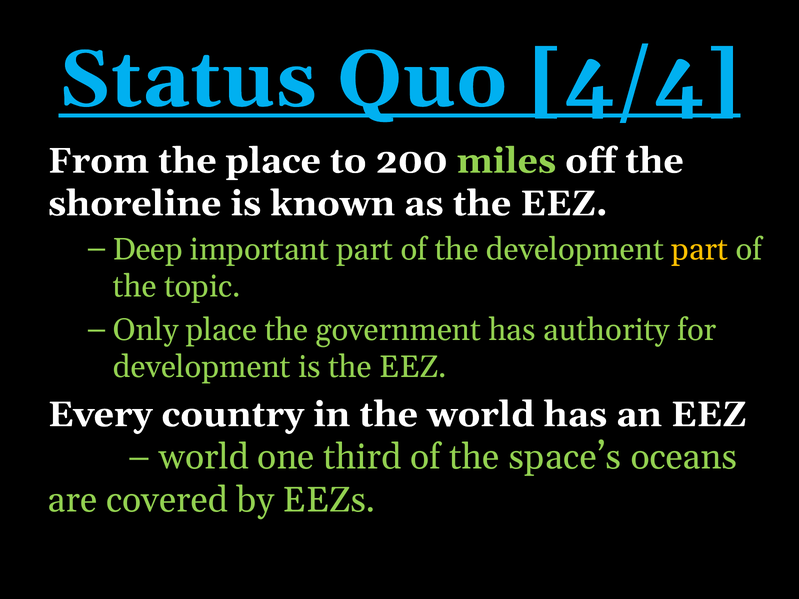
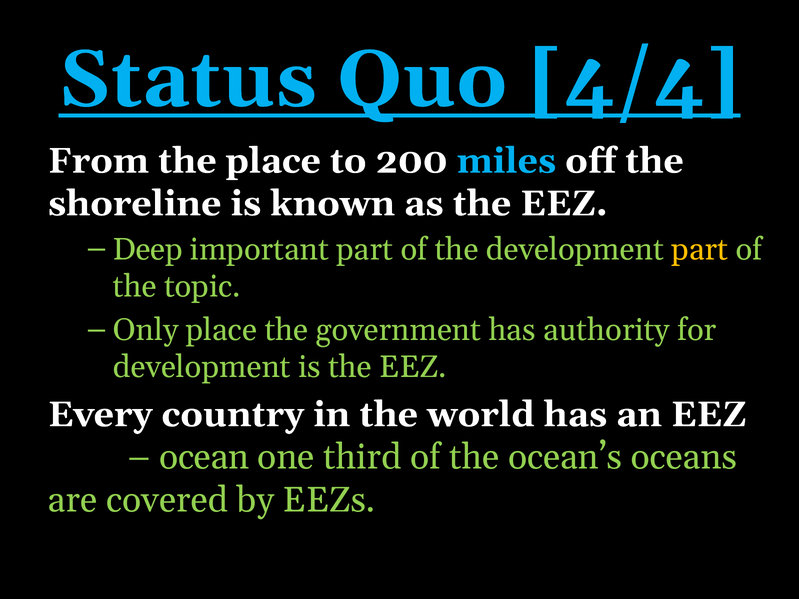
miles colour: light green -> light blue (506, 161)
world: world -> ocean (204, 457)
space’s: space’s -> ocean’s (565, 457)
